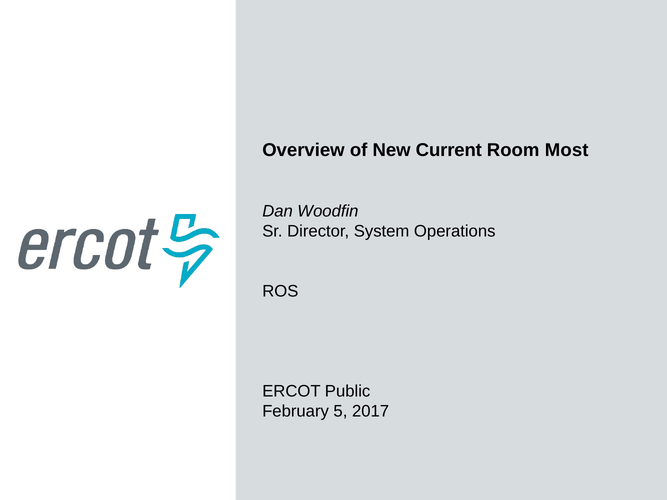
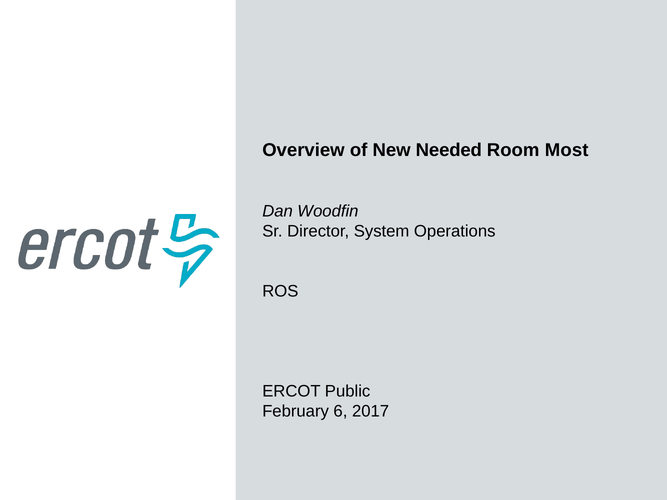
Current: Current -> Needed (449, 150)
5: 5 -> 6 (340, 411)
